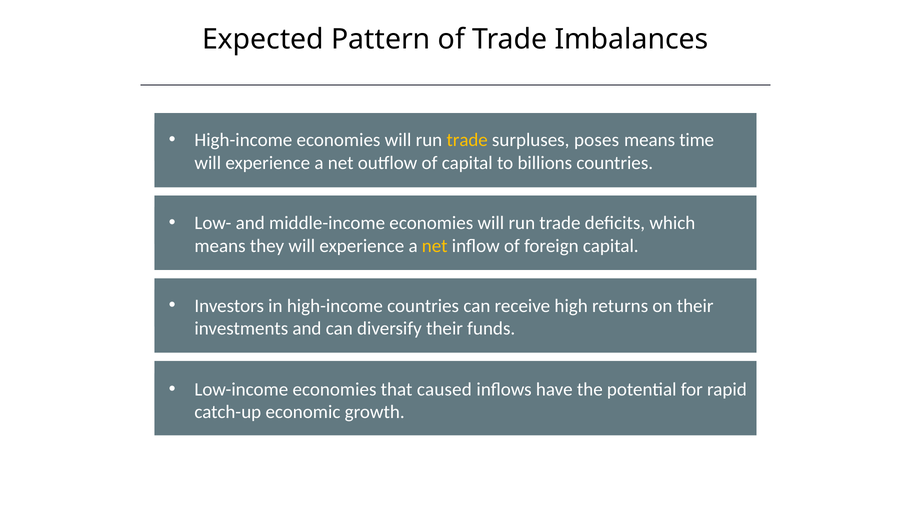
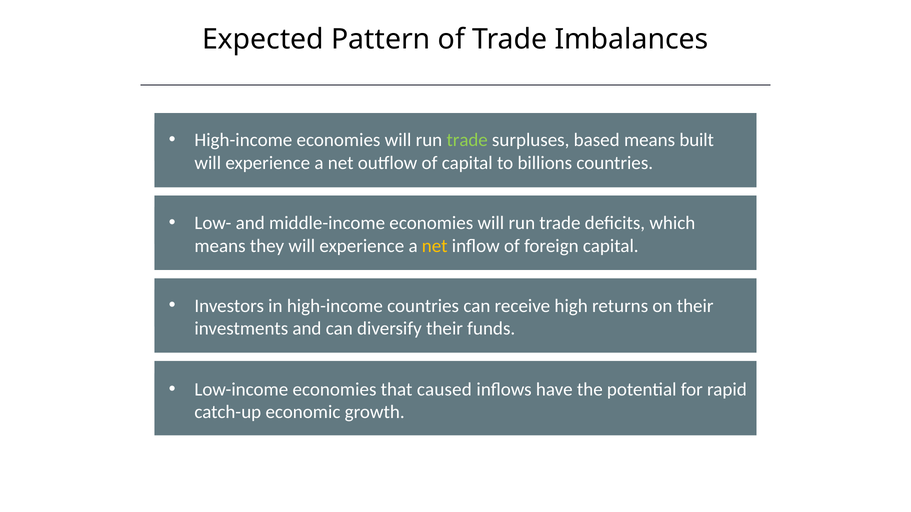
trade colour: yellow -> light green (467, 140)
poses: poses -> based (597, 140)
time: time -> built (697, 140)
